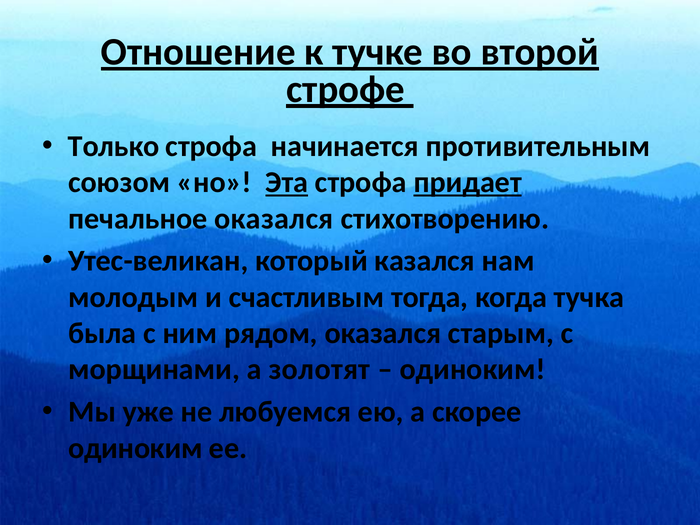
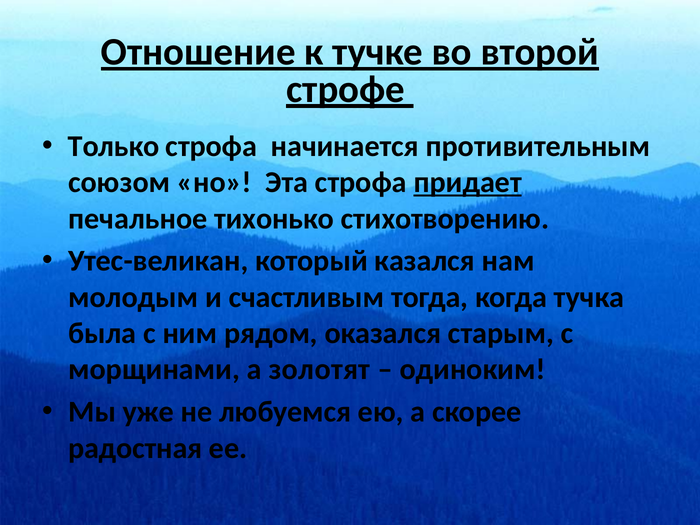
Эта underline: present -> none (287, 182)
печальное оказался: оказался -> тихонько (274, 219)
одиноким: одиноким -> радостная (135, 448)
